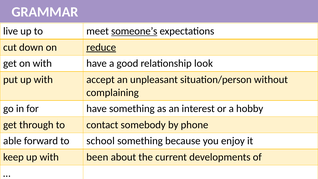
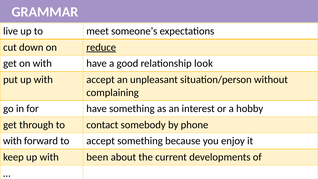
someone’s underline: present -> none (134, 31)
able: able -> with (12, 141)
to school: school -> accept (101, 141)
